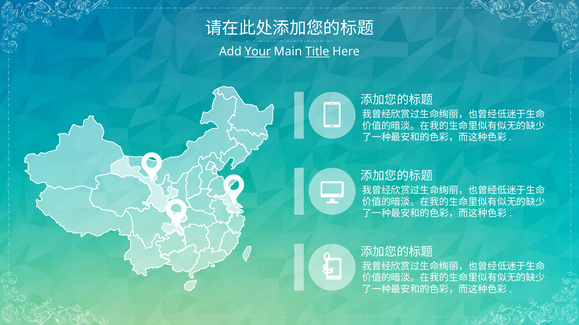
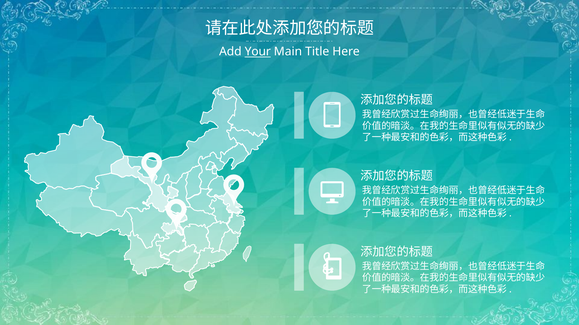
Title underline: present -> none (317, 52)
